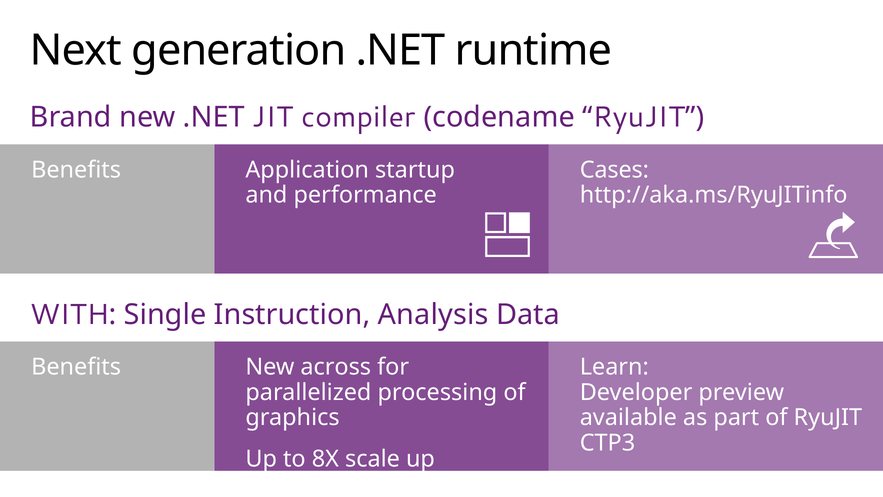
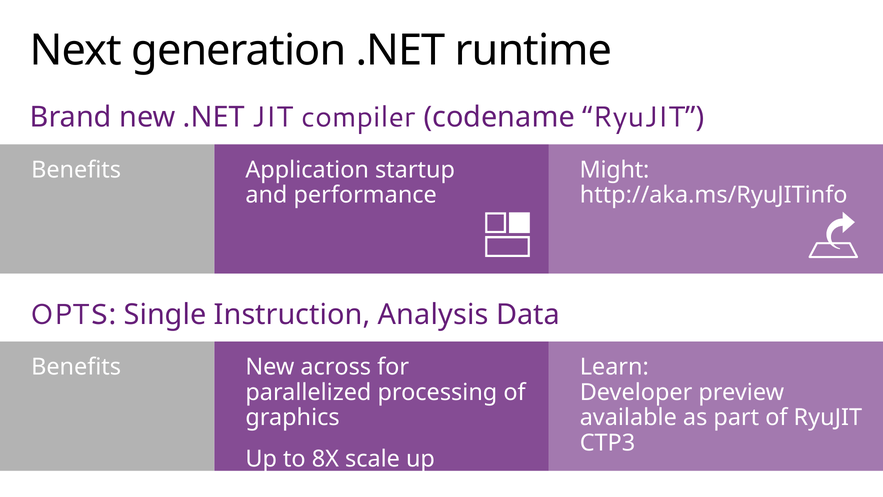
Cases: Cases -> Might (614, 170)
WITH: WITH -> OPTS (69, 315)
